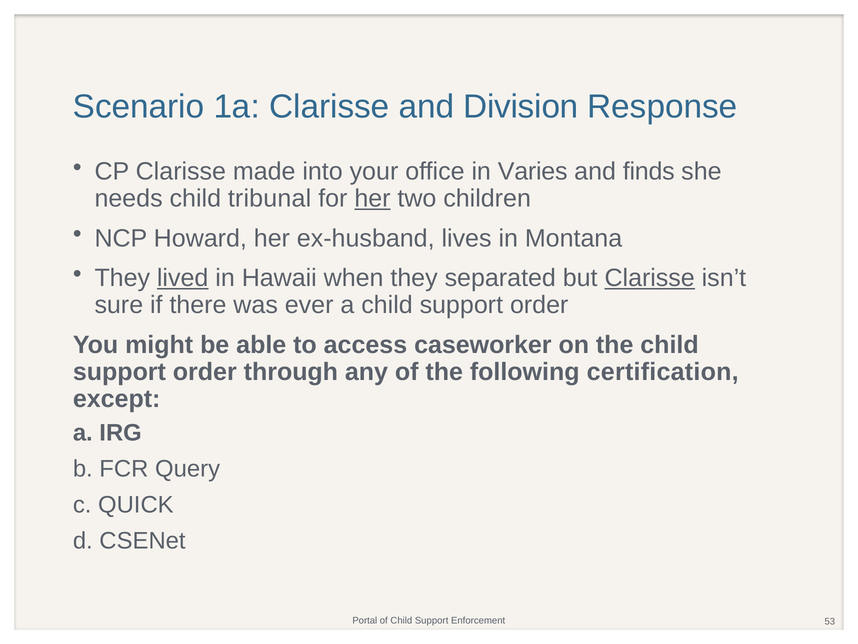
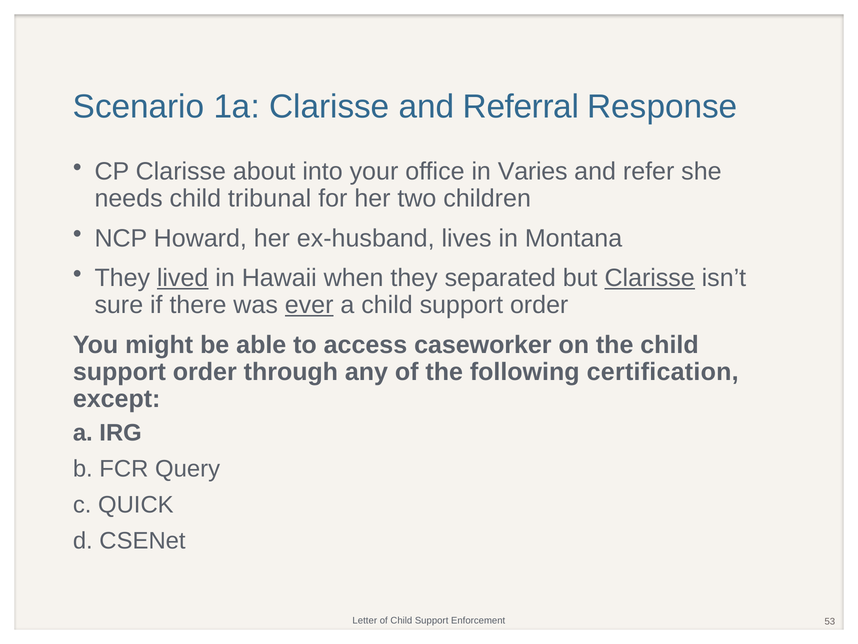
Division: Division -> Referral (521, 107)
made: made -> about (264, 171)
finds: finds -> refer (649, 171)
her underline: present -> none (372, 198)
ever underline: none -> present (309, 305)
Portal: Portal -> Letter (365, 620)
